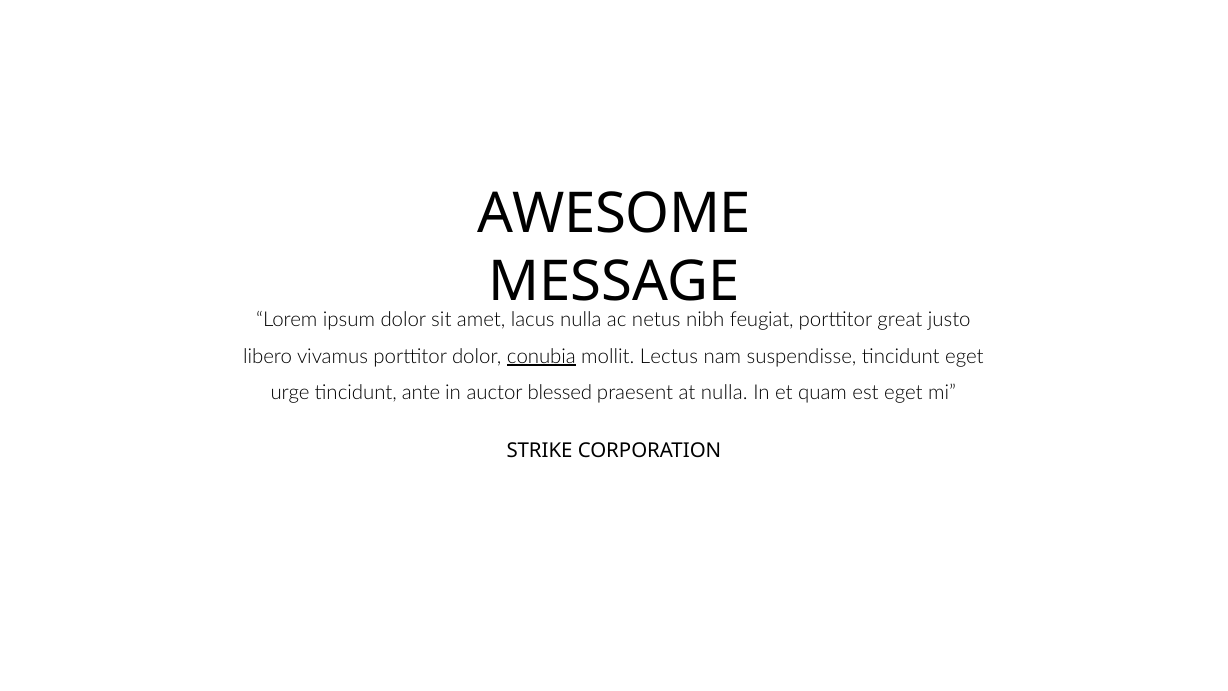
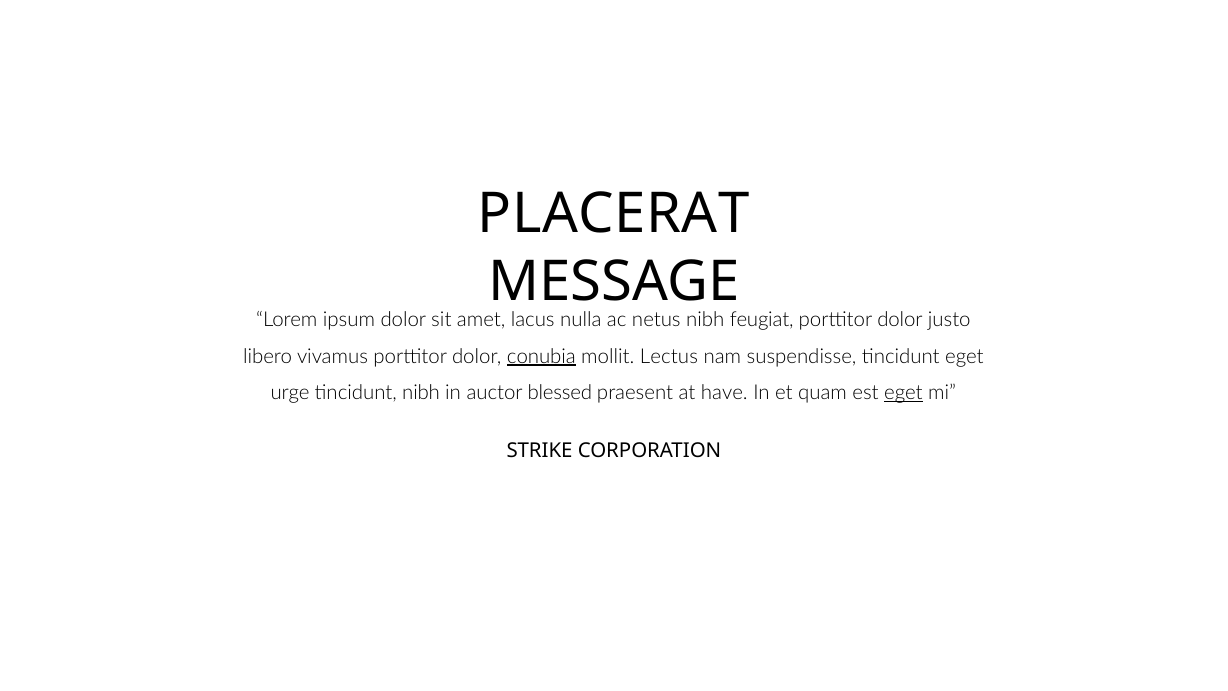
AWESOME: AWESOME -> PLACERAT (614, 214)
great: great -> dolor (900, 319)
tincidunt ante: ante -> nibh (421, 393)
at nulla: nulla -> have (724, 393)
eget underline: none -> present (903, 393)
